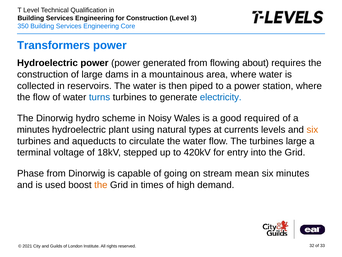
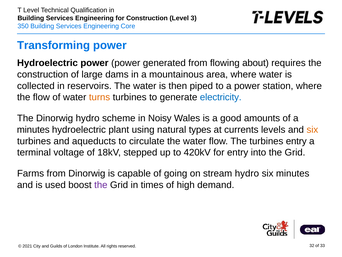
Transformers: Transformers -> Transforming (54, 45)
turns colour: blue -> orange (100, 97)
required: required -> amounts (262, 118)
turbines large: large -> entry (296, 141)
Phase: Phase -> Farms (31, 173)
stream mean: mean -> hydro (247, 173)
the colour: orange -> purple (101, 185)
